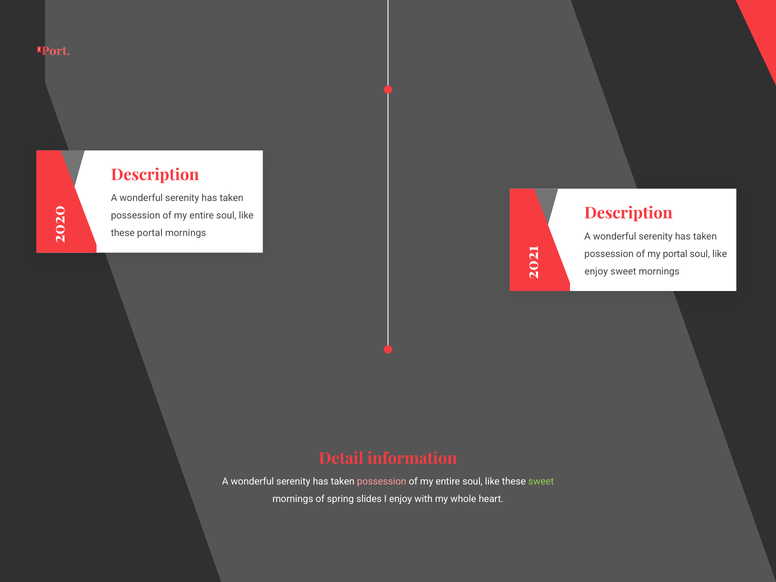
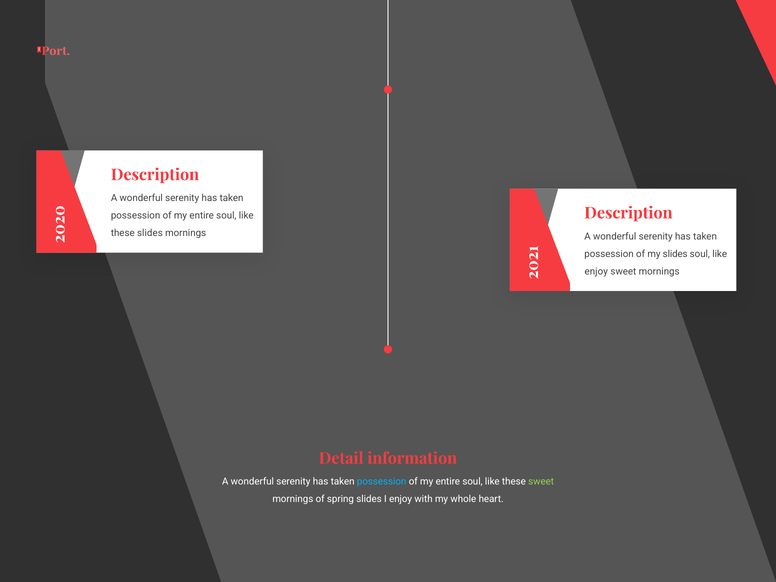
these portal: portal -> slides (150, 233)
my portal: portal -> slides (675, 254)
possession colour: pink -> light blue (382, 482)
